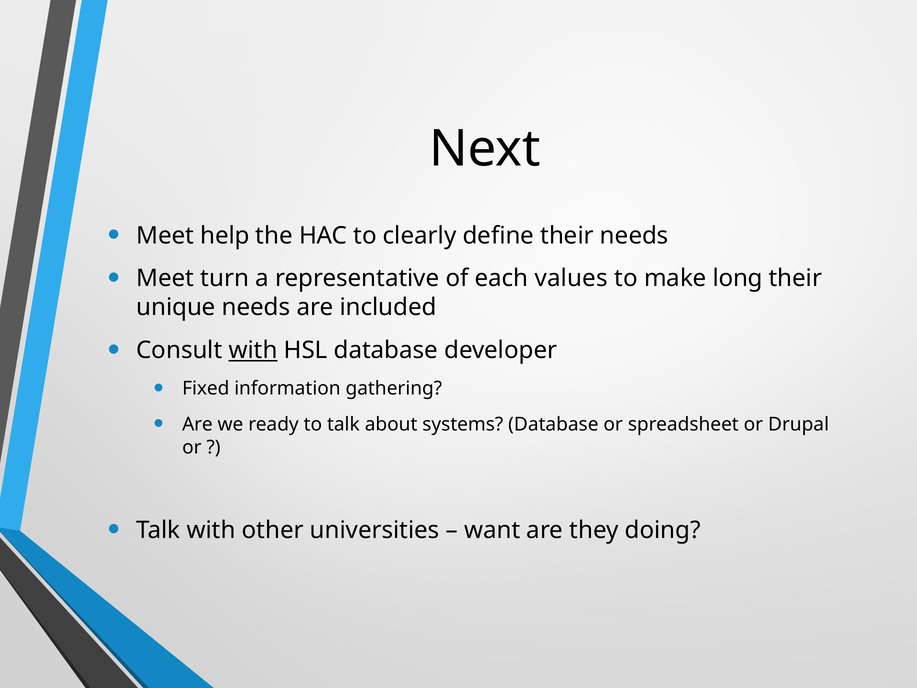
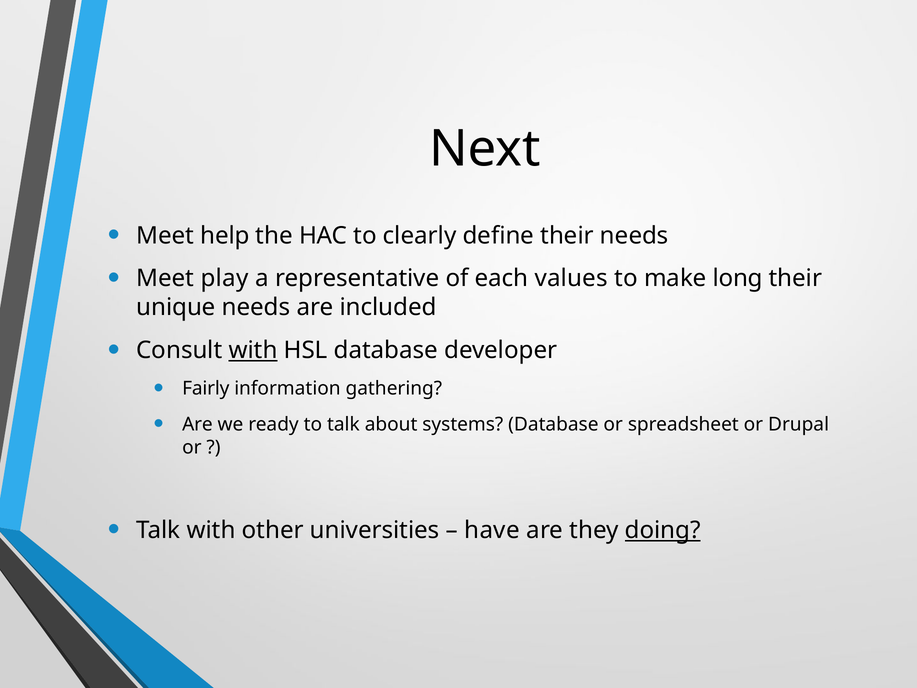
turn: turn -> play (225, 278)
Fixed: Fixed -> Fairly (206, 389)
want: want -> have (492, 530)
doing underline: none -> present (663, 530)
